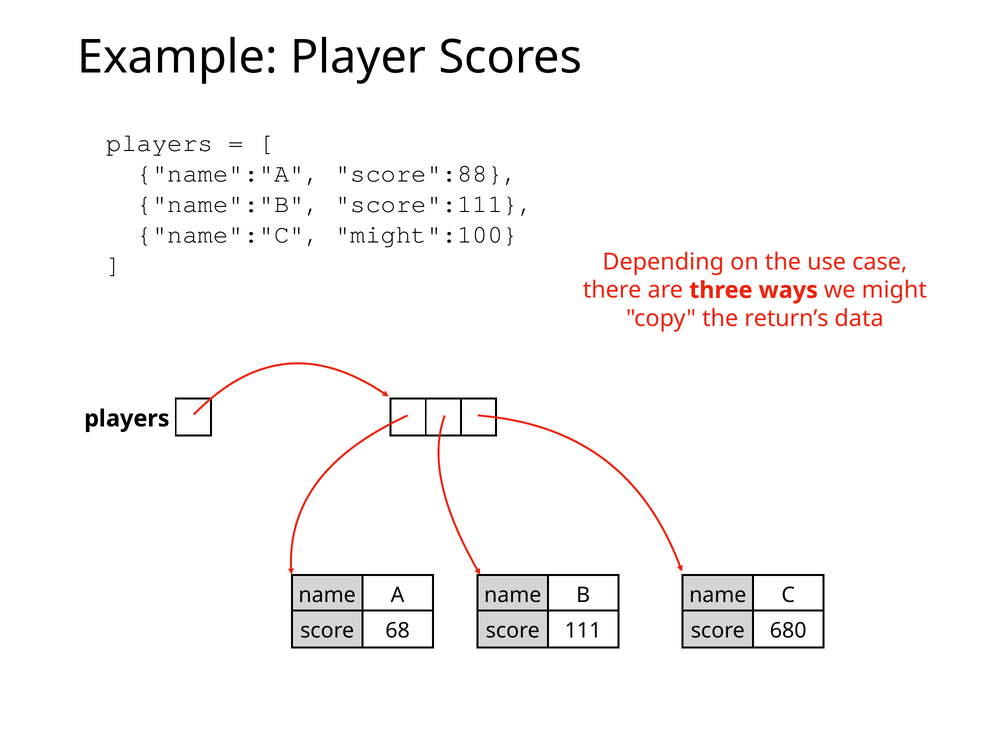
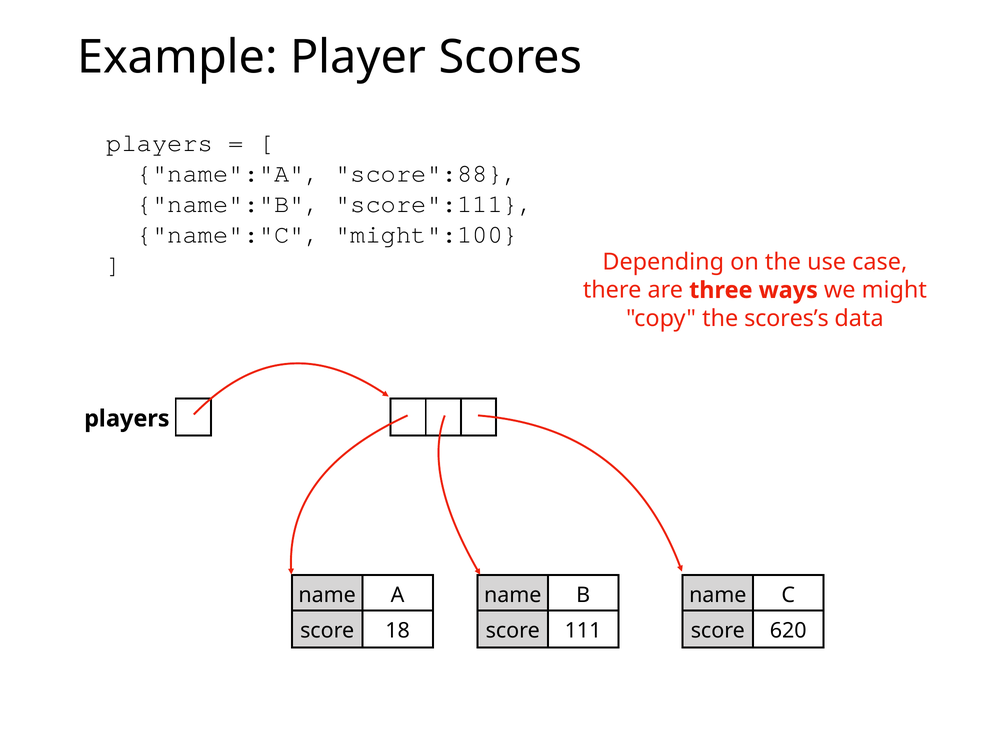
return’s: return’s -> scores’s (786, 318)
68: 68 -> 18 (398, 630)
680: 680 -> 620 (788, 630)
